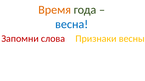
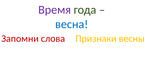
Время colour: orange -> purple (55, 10)
